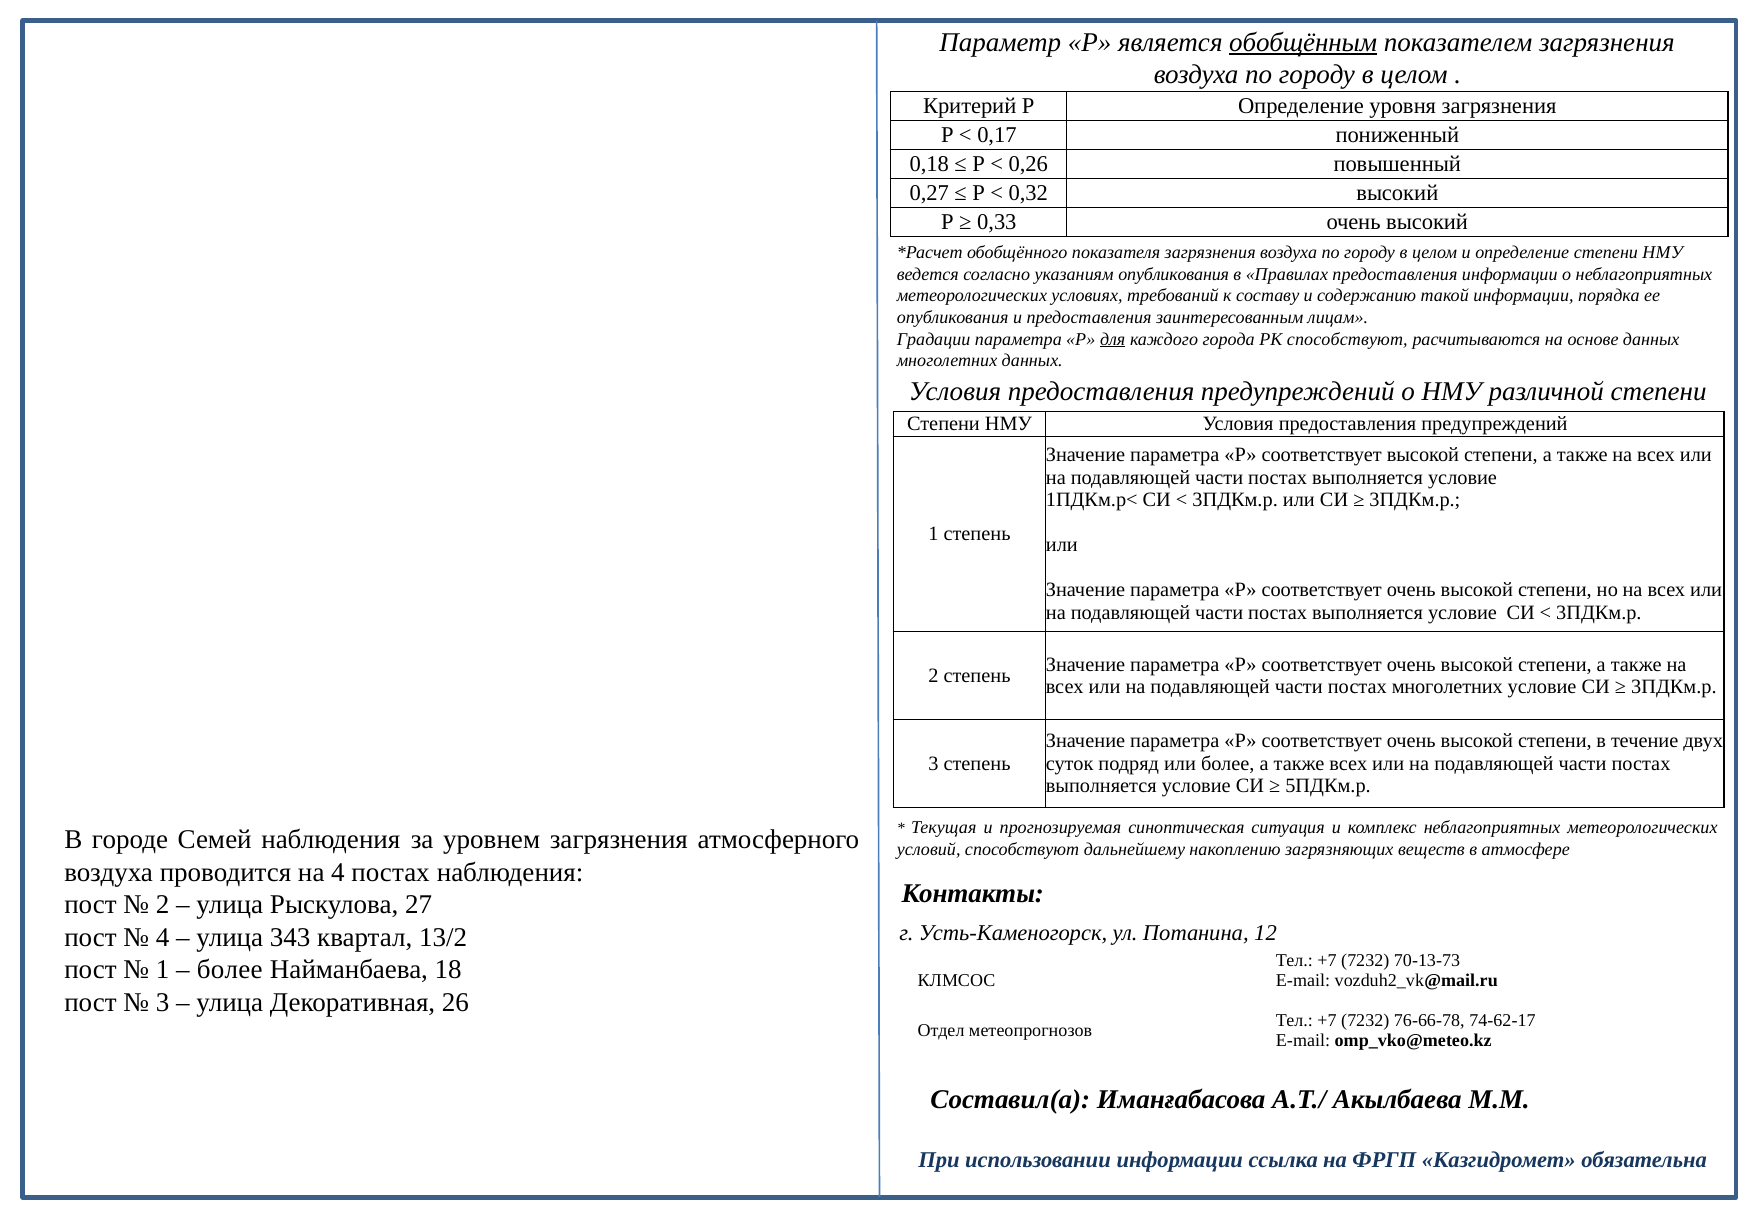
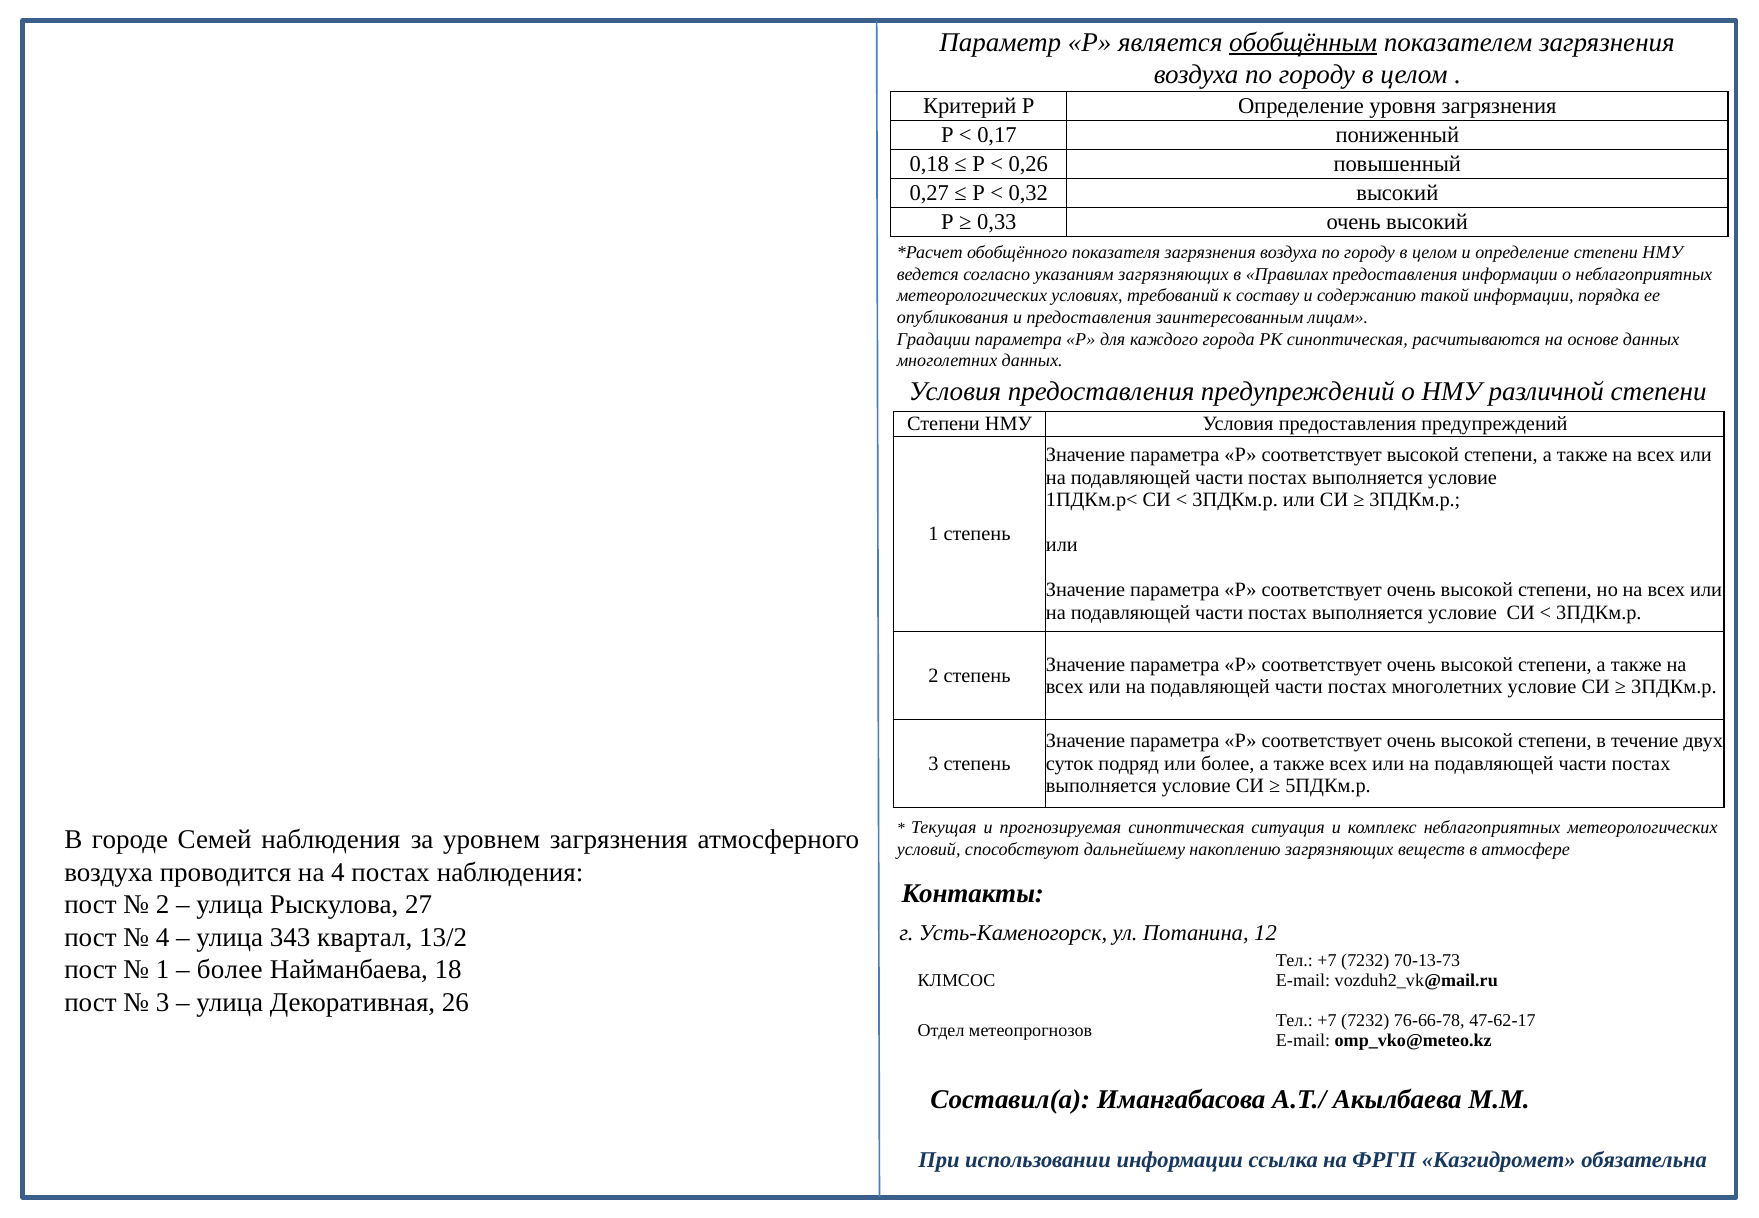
указаниям опубликования: опубликования -> загрязняющих (1174, 274)
для underline: present -> none (1113, 339)
РК способствуют: способствуют -> синоптическая (1347, 339)
74-62-17: 74-62-17 -> 47-62-17 (1502, 1020)
